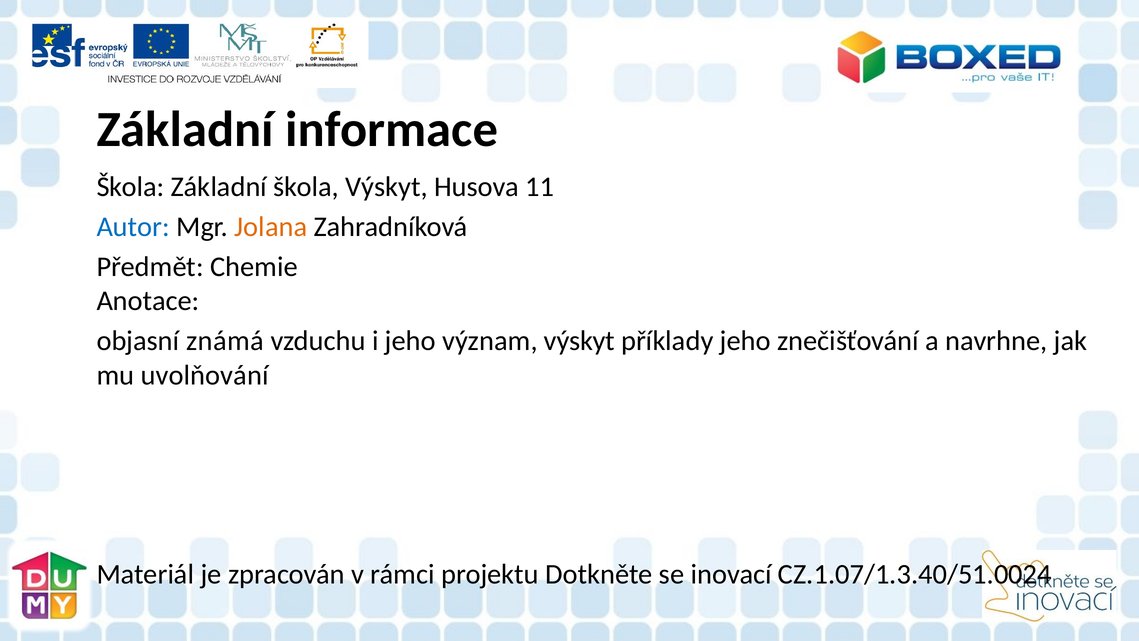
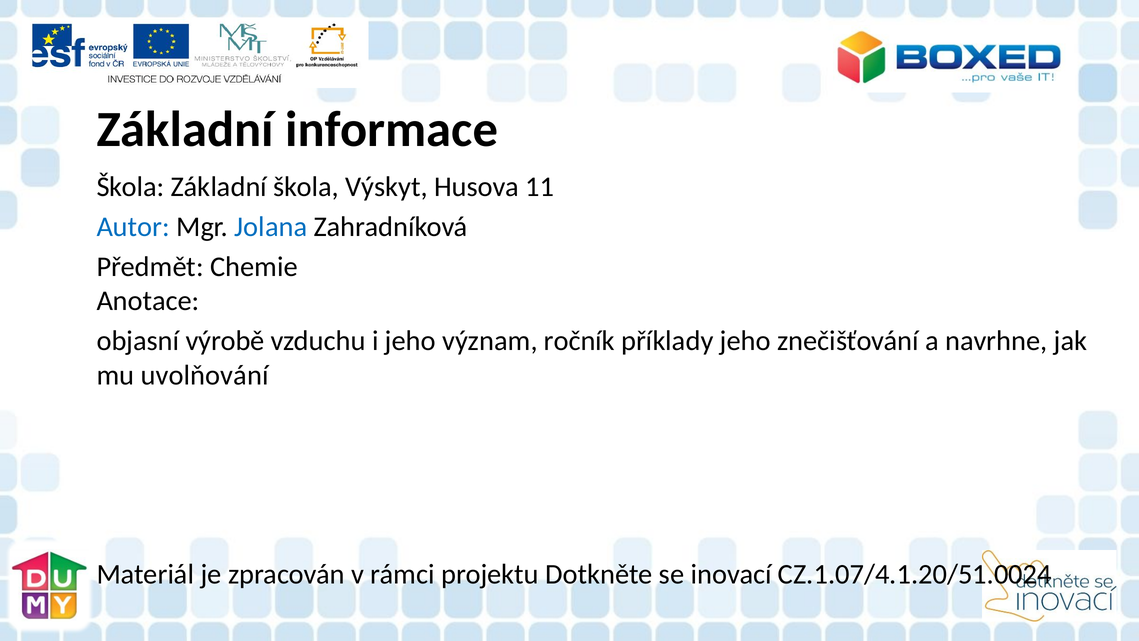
Jolana colour: orange -> blue (271, 227)
známá: známá -> výrobě (225, 341)
význam výskyt: výskyt -> ročník (579, 341)
CZ.1.07/1.3.40/51.0024: CZ.1.07/1.3.40/51.0024 -> CZ.1.07/4.1.20/51.0024 (915, 574)
